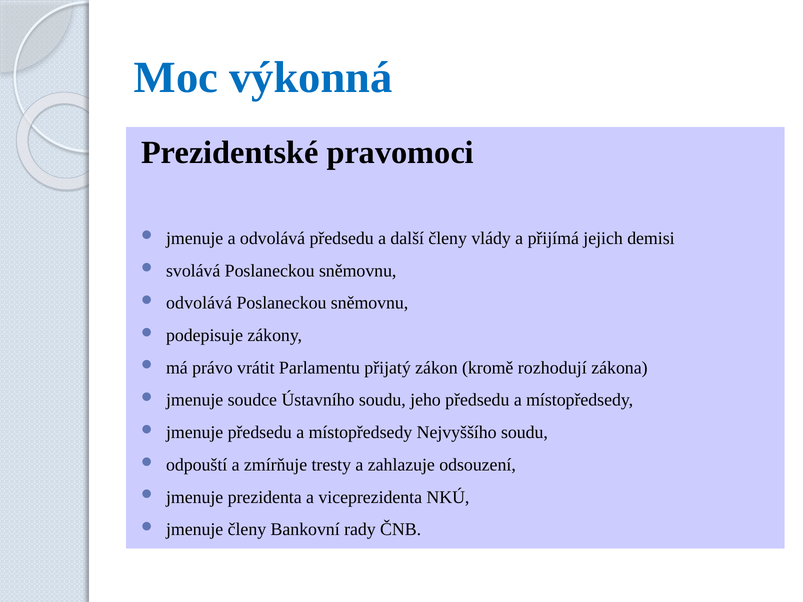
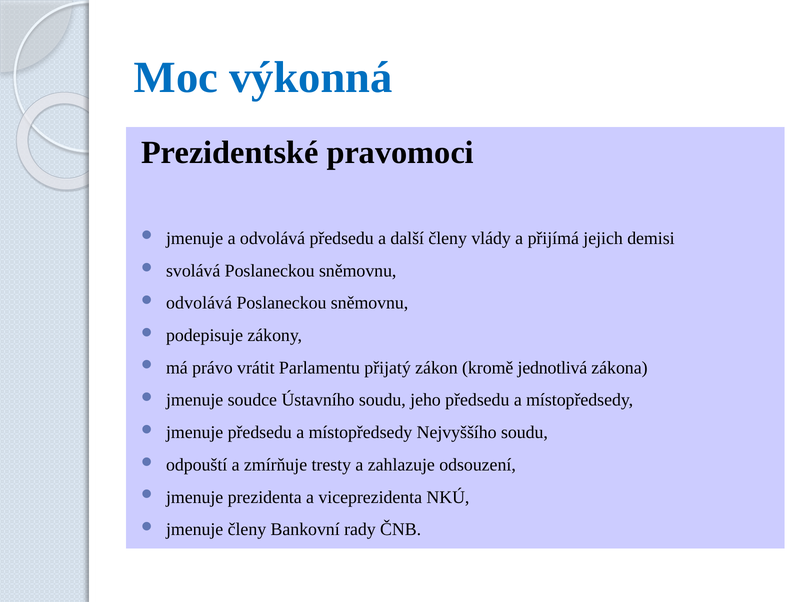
rozhodují: rozhodují -> jednotlivá (552, 368)
